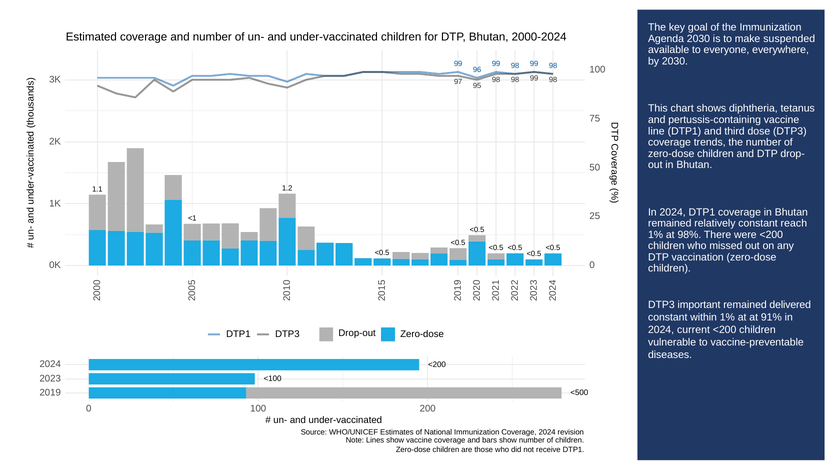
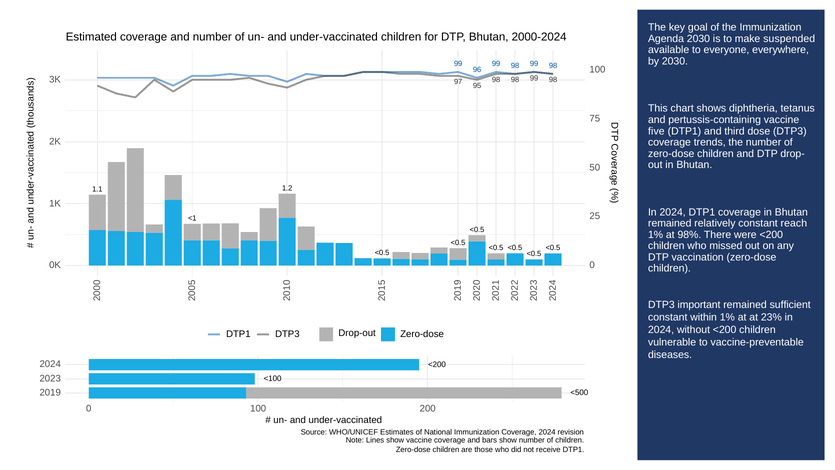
line: line -> five (656, 131)
delivered: delivered -> sufficient (790, 305)
91%: 91% -> 23% (771, 317)
current: current -> without (694, 330)
